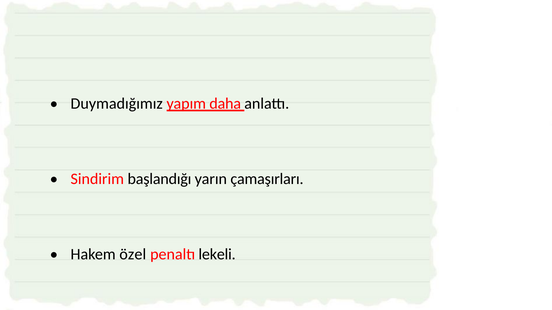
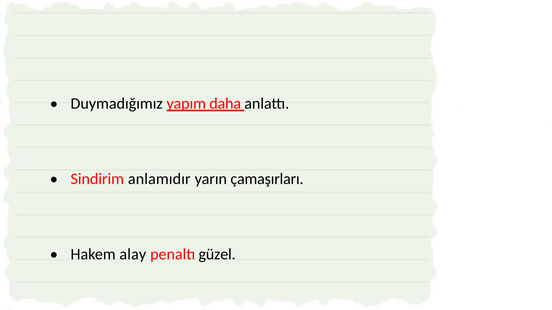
başlandığı: başlandığı -> anlamıdır (159, 179)
özel: özel -> alay (133, 255)
lekeli: lekeli -> güzel (217, 255)
